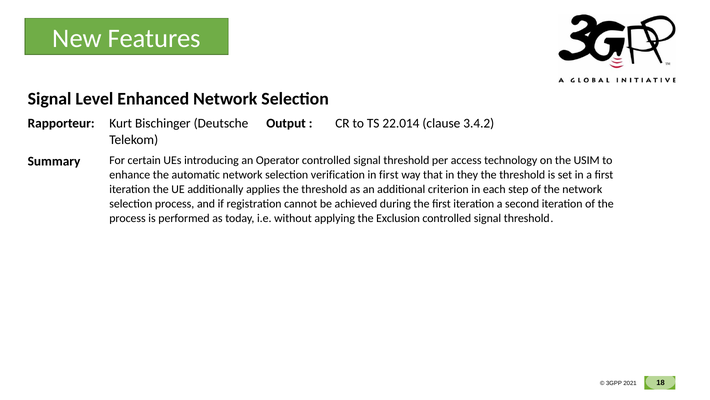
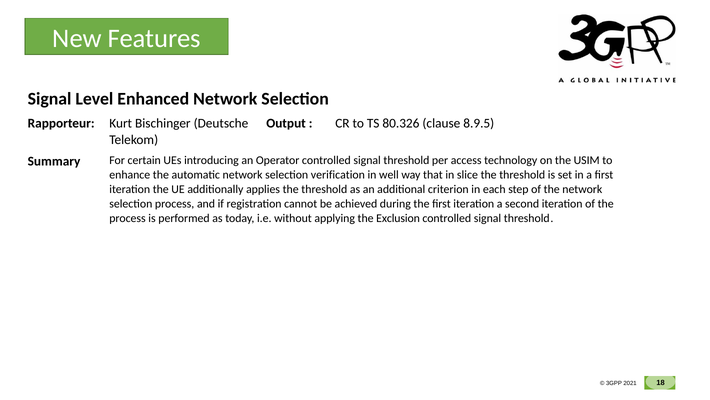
22.014: 22.014 -> 80.326 (401, 123)
3.4.2: 3.4.2 -> 8.9.5 (479, 123)
in first: first -> well (389, 175)
they: they -> slice (467, 175)
